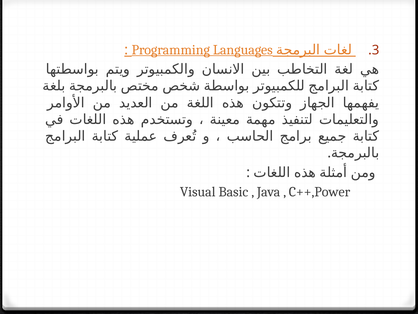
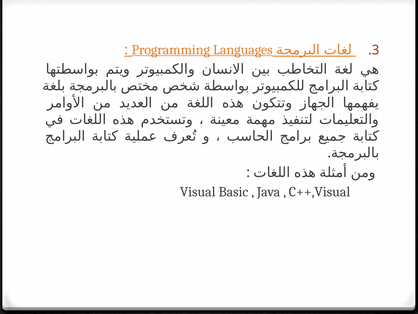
C++,Power: C++,Power -> C++,Visual (320, 192)
